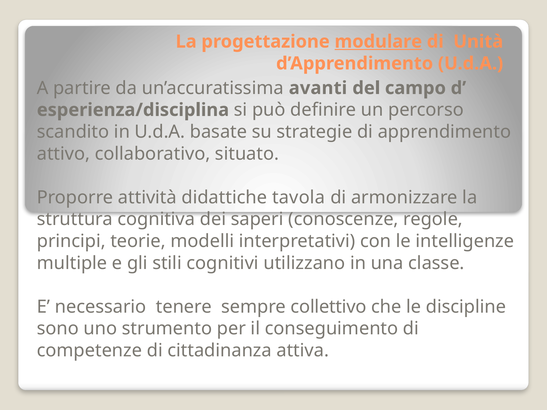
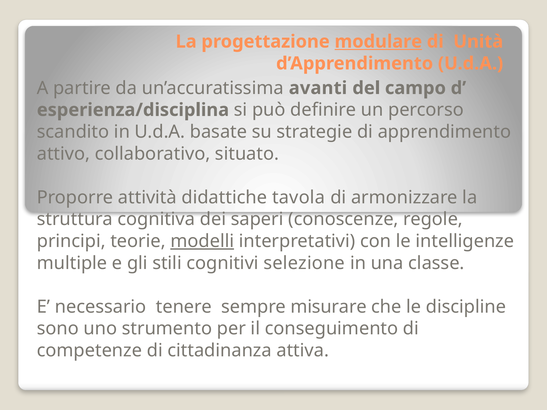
modelli underline: none -> present (202, 241)
utilizzano: utilizzano -> selezione (304, 263)
collettivo: collettivo -> misurare (329, 307)
